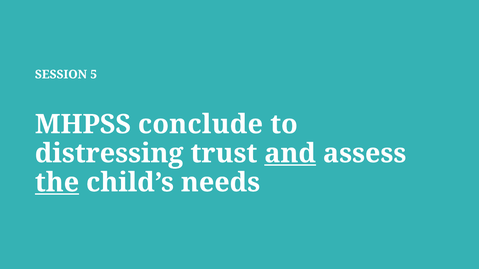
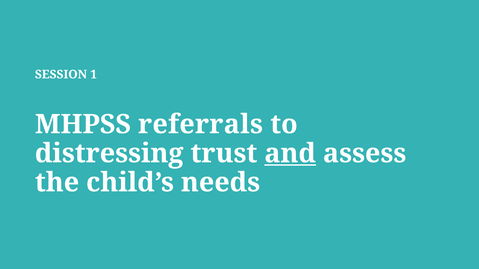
5: 5 -> 1 (94, 75)
conclude: conclude -> referrals (200, 125)
the underline: present -> none (57, 183)
